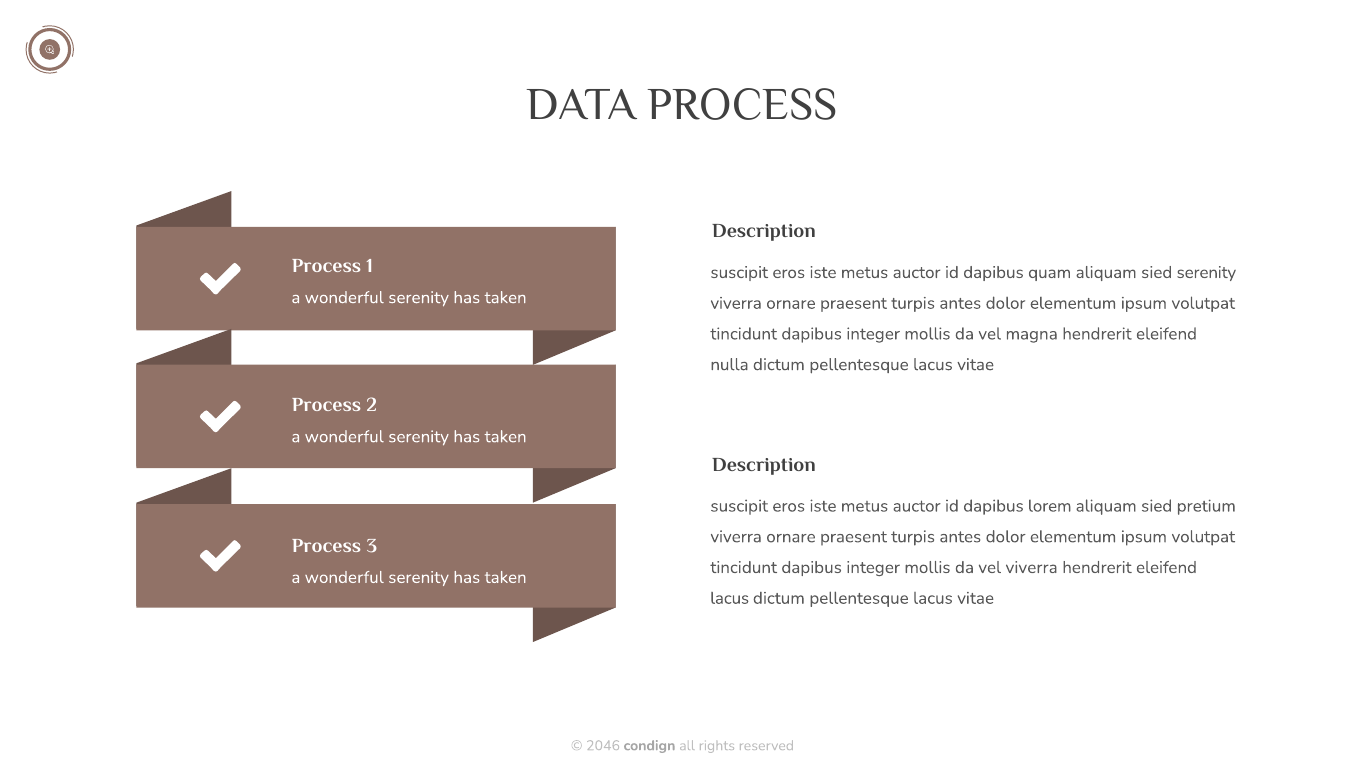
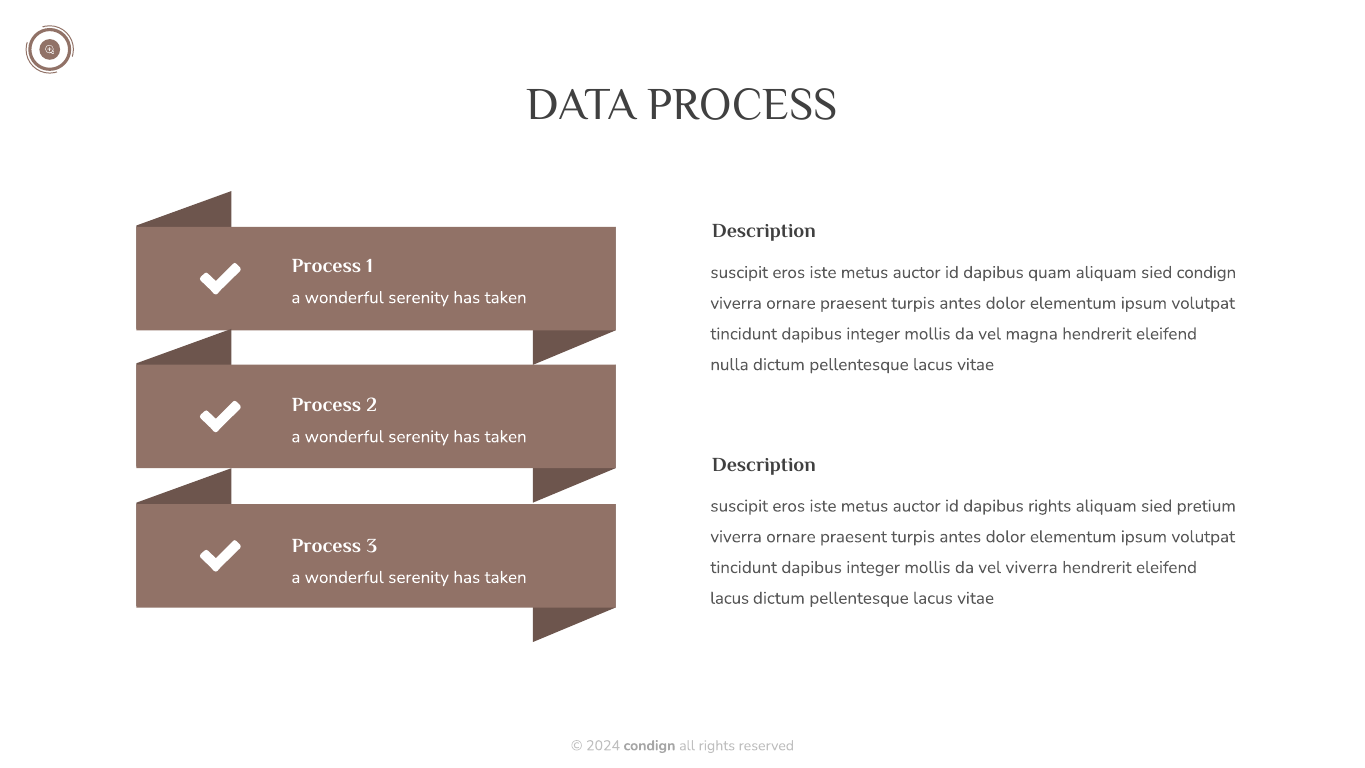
sied serenity: serenity -> condign (1206, 272)
dapibus lorem: lorem -> rights (1050, 506)
2046: 2046 -> 2024 (603, 745)
